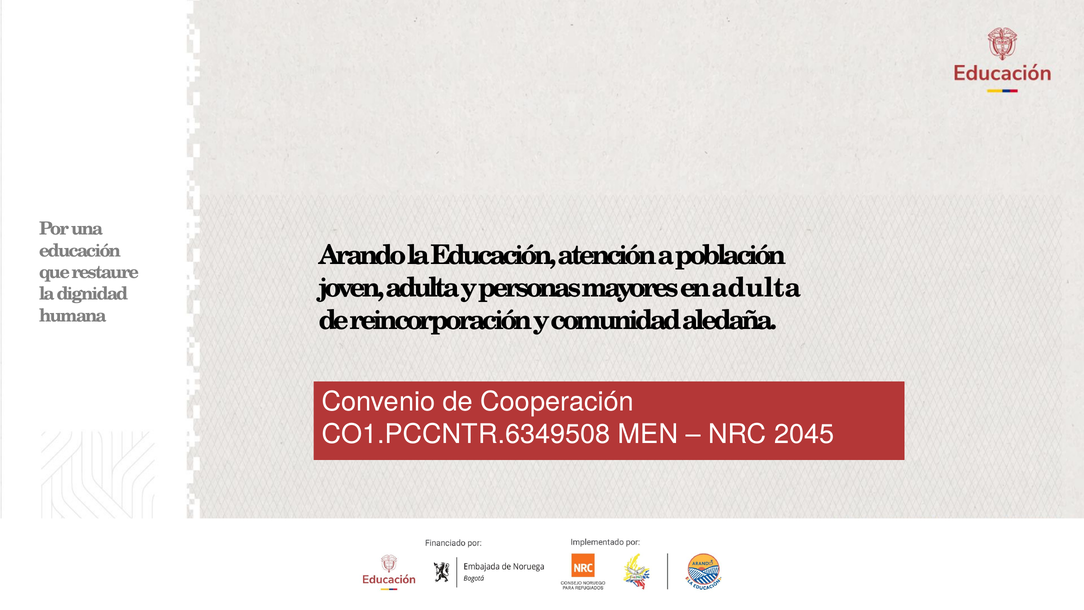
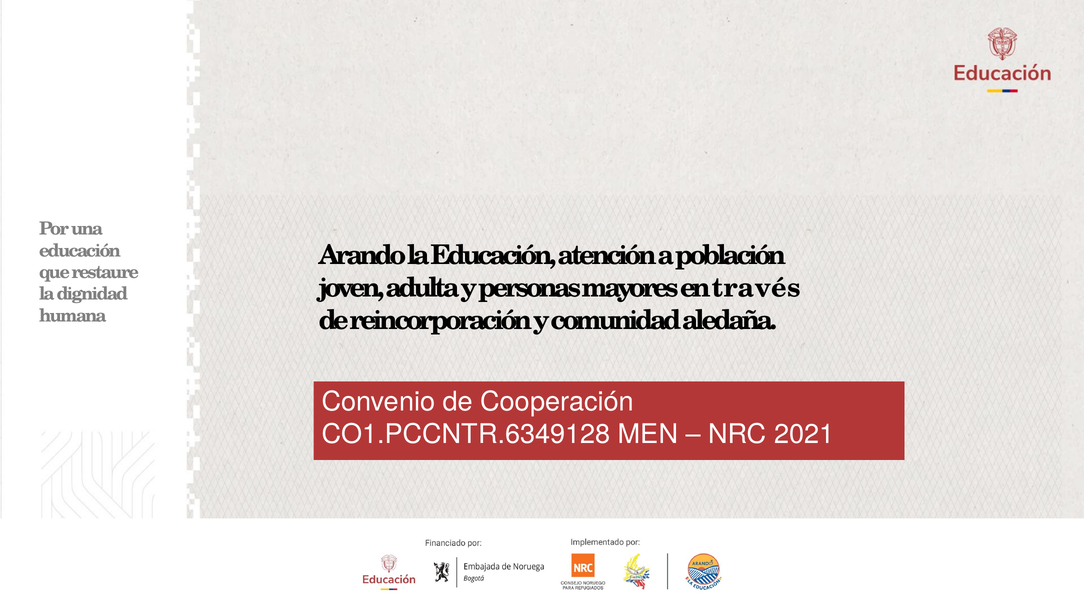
en adulta: adulta -> través (756, 288)
CO1.PCCNTR.6349508: CO1.PCCNTR.6349508 -> CO1.PCCNTR.6349128 (466, 434)
2045: 2045 -> 2021 (804, 434)
